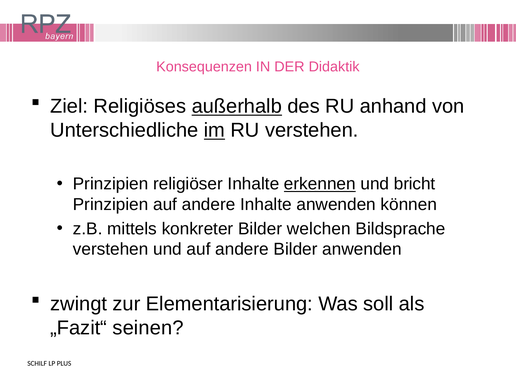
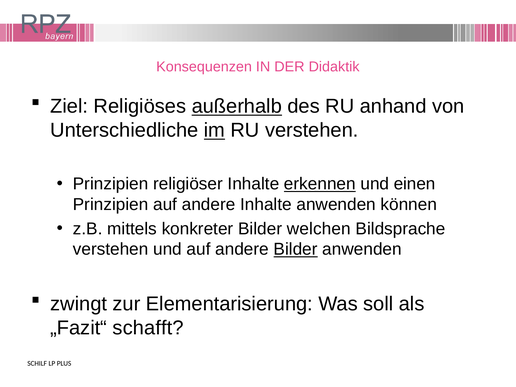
bricht: bricht -> einen (415, 184)
Bilder underline: none -> present (296, 249)
seinen: seinen -> schafft (148, 328)
